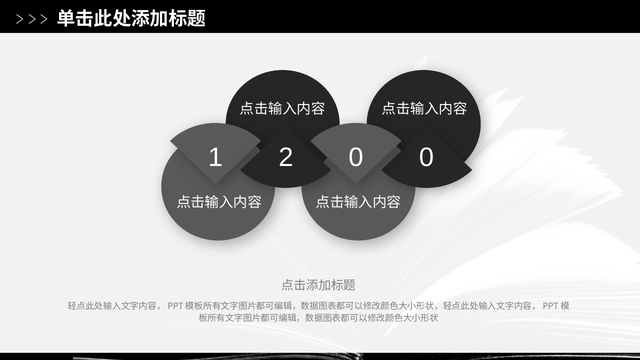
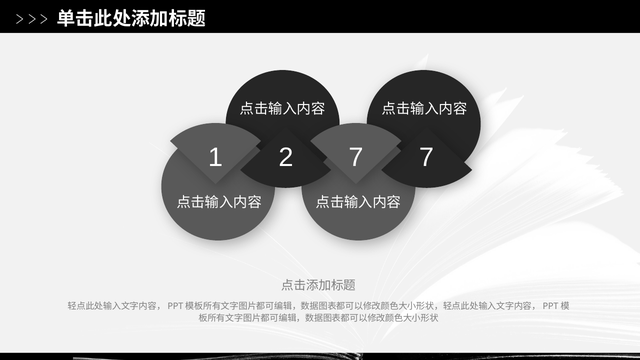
2 0: 0 -> 7 (356, 158)
1 0: 0 -> 7 (427, 158)
